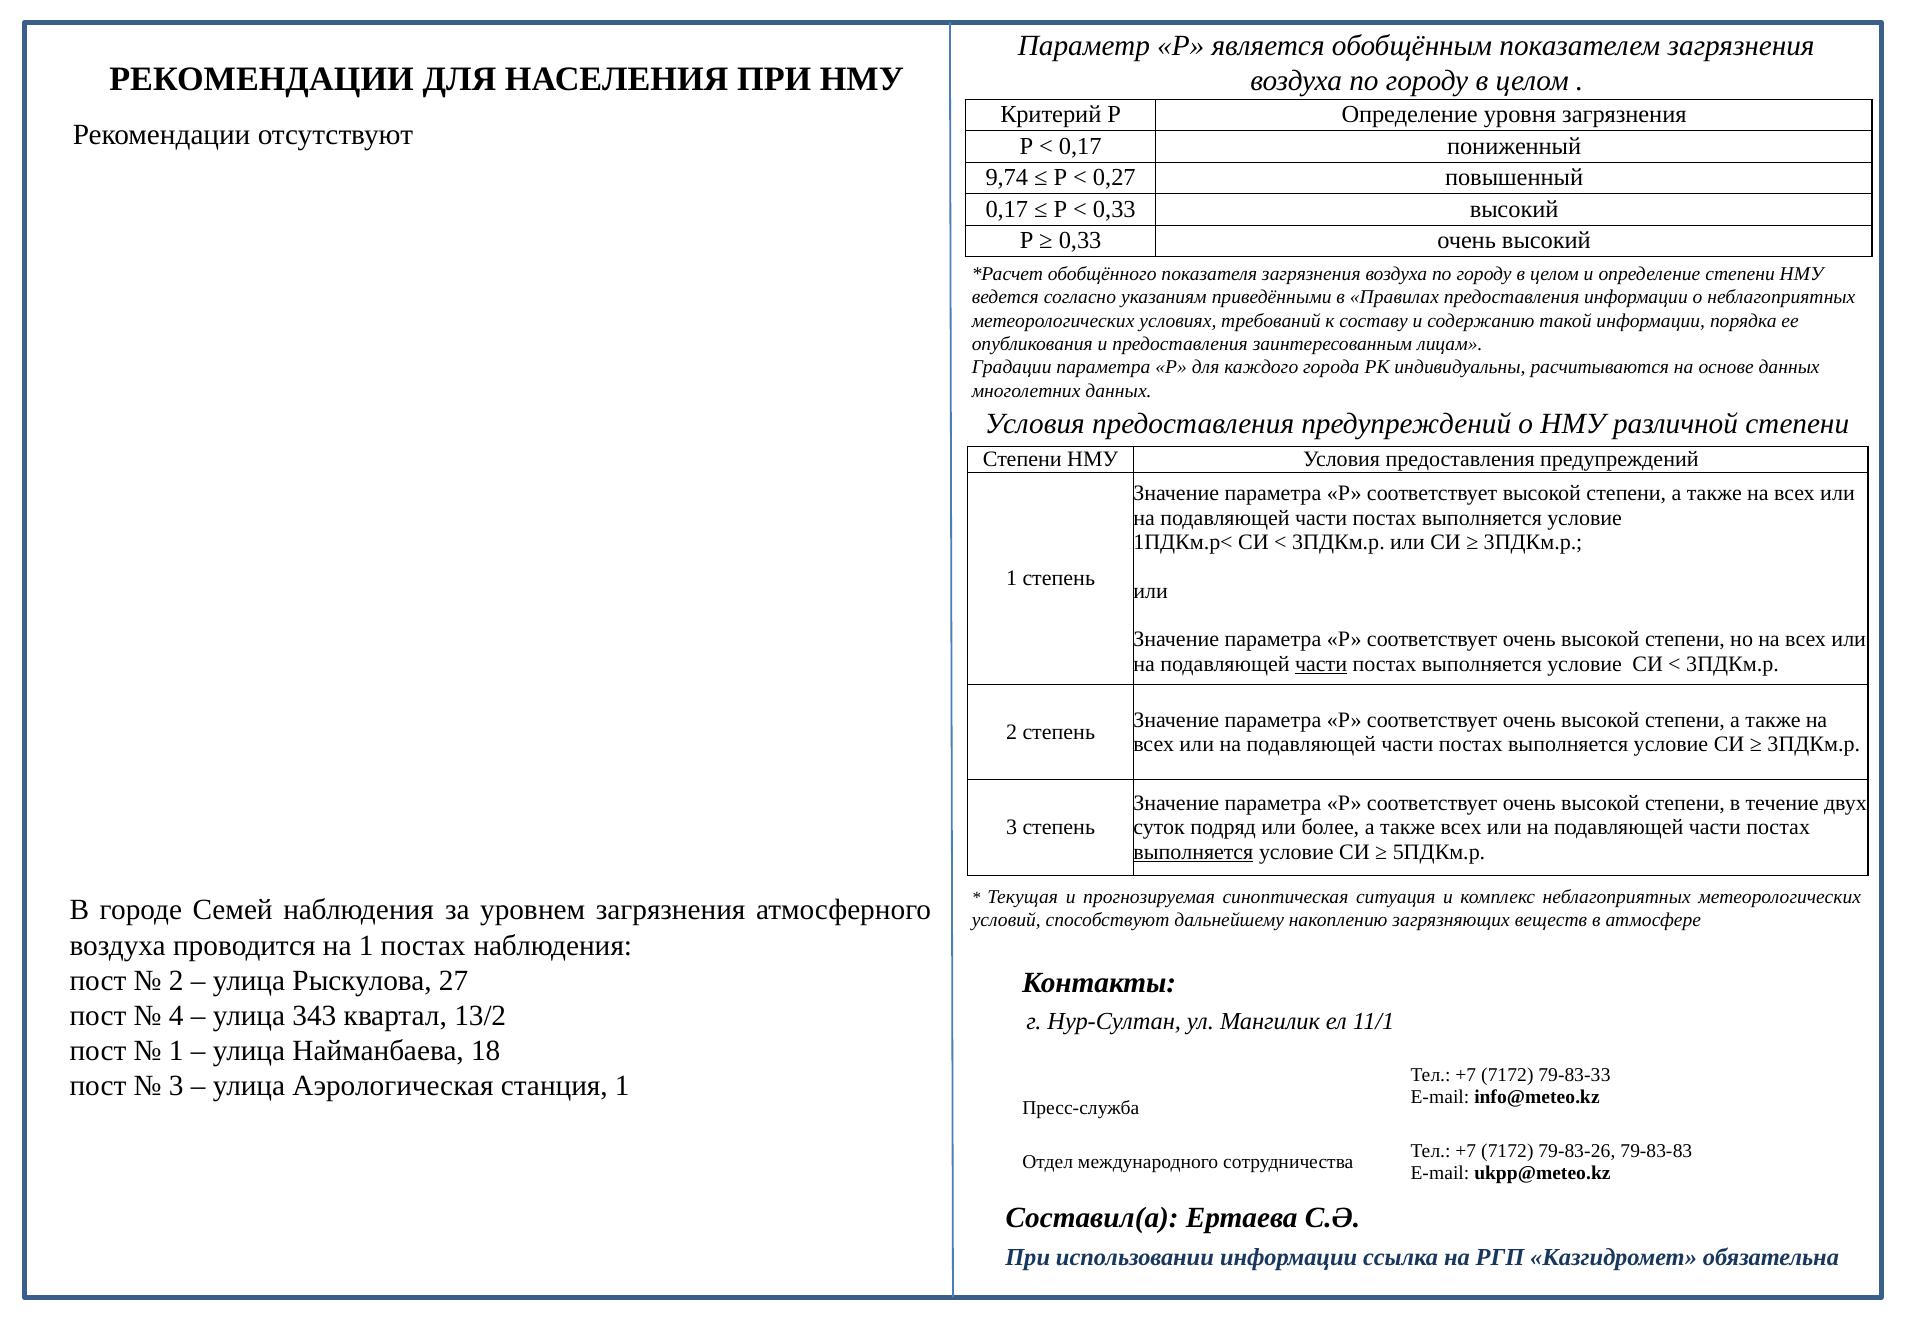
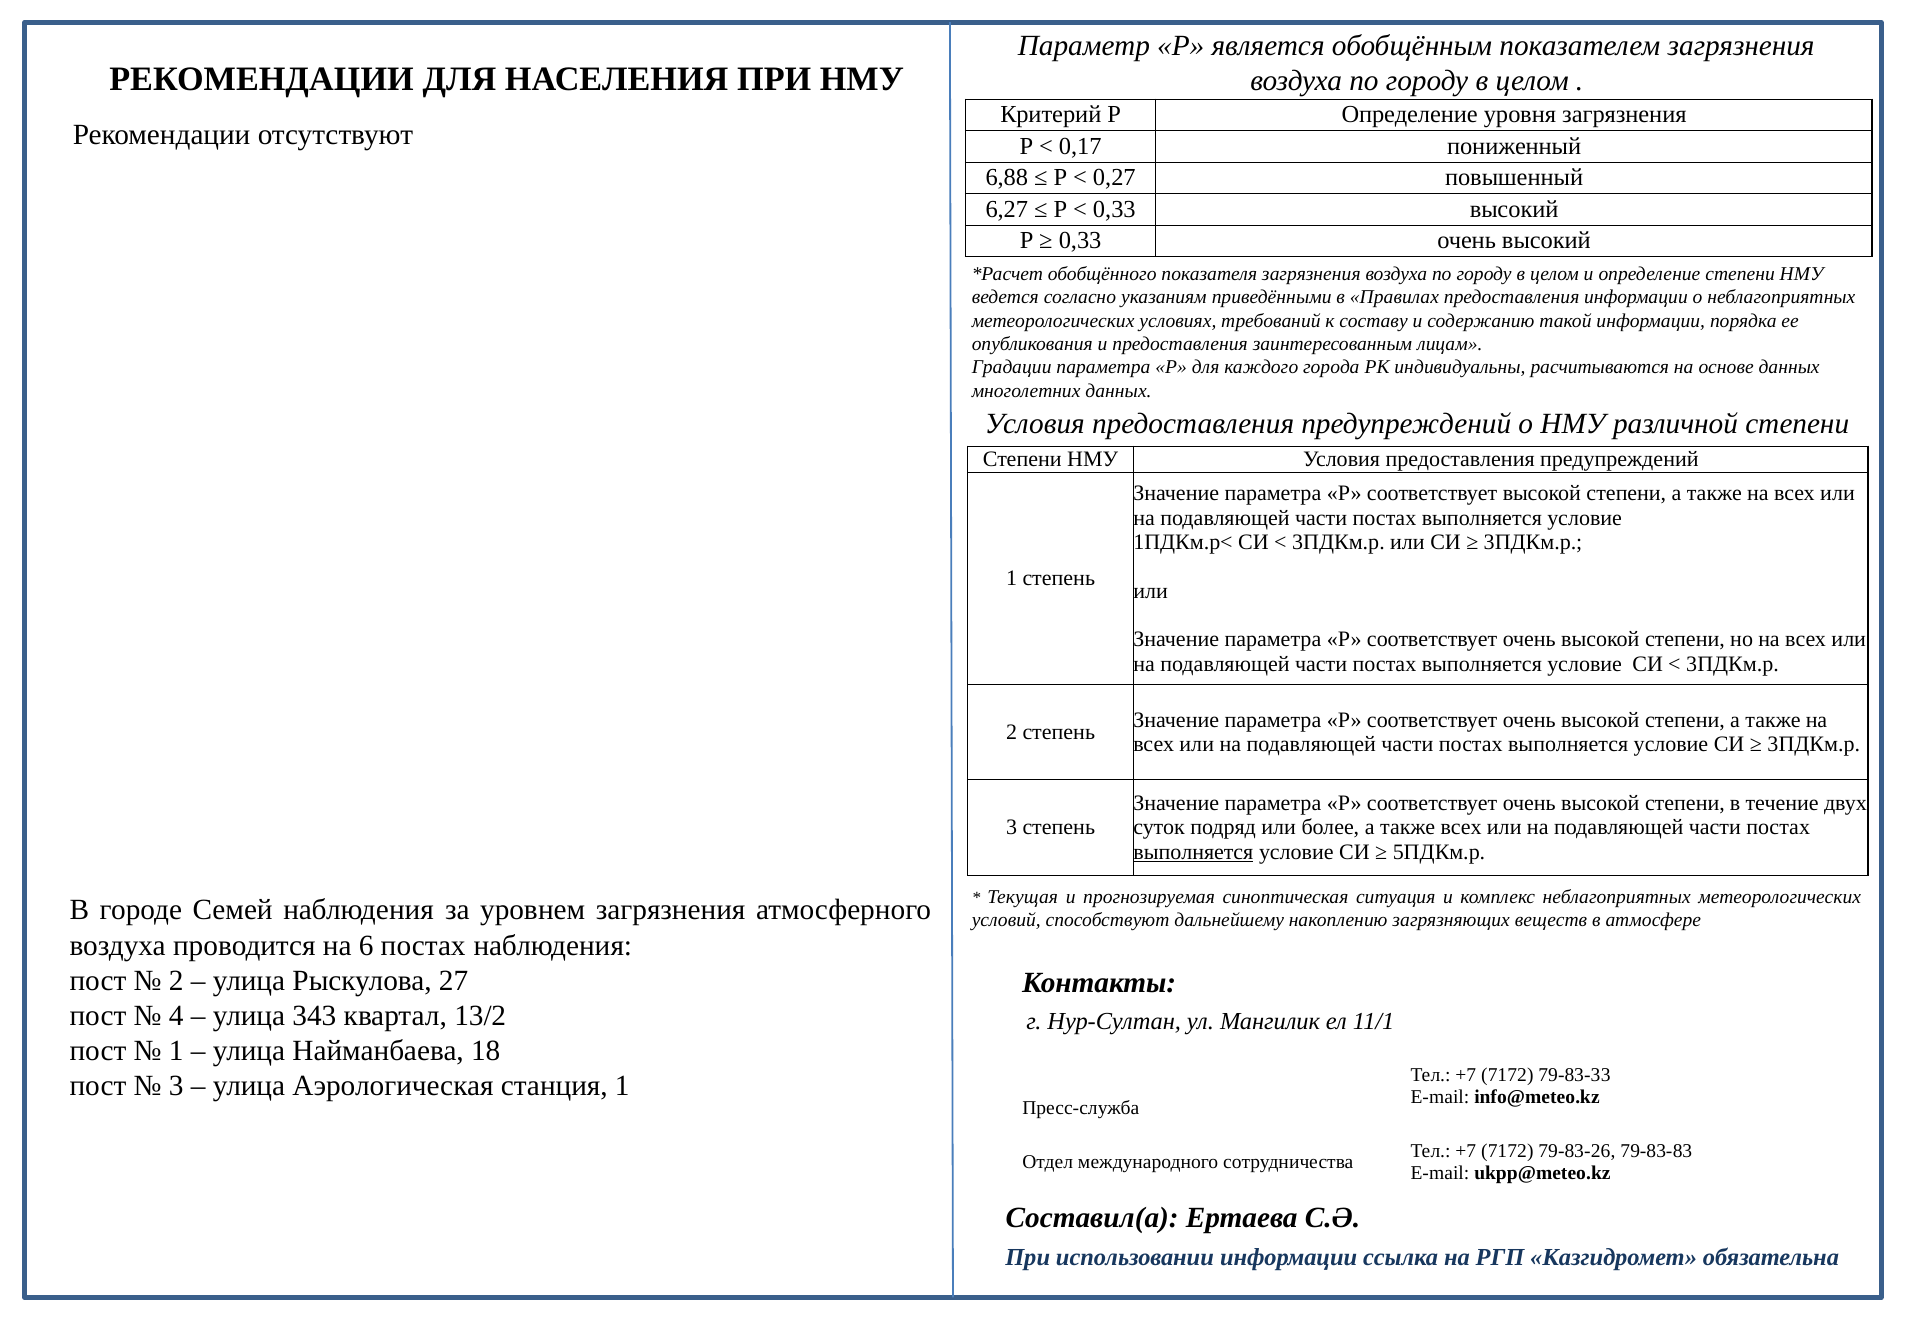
9,74: 9,74 -> 6,88 (1007, 178)
0,17: 0,17 -> 6,27 (1007, 209)
части underline: present -> none (1321, 664)
на 1: 1 -> 6 (366, 945)
